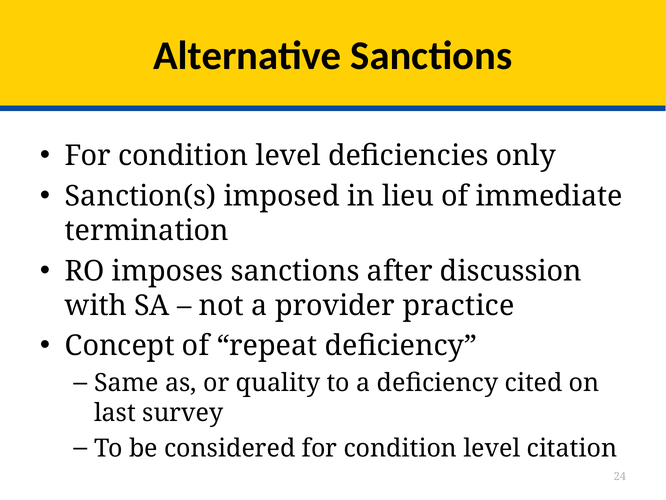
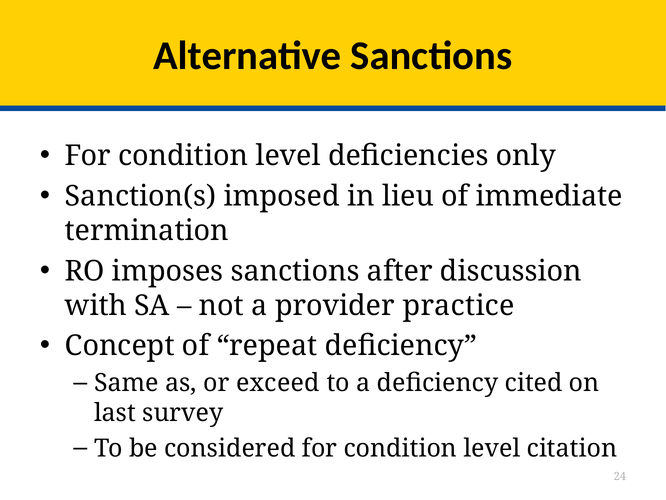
quality: quality -> exceed (278, 383)
